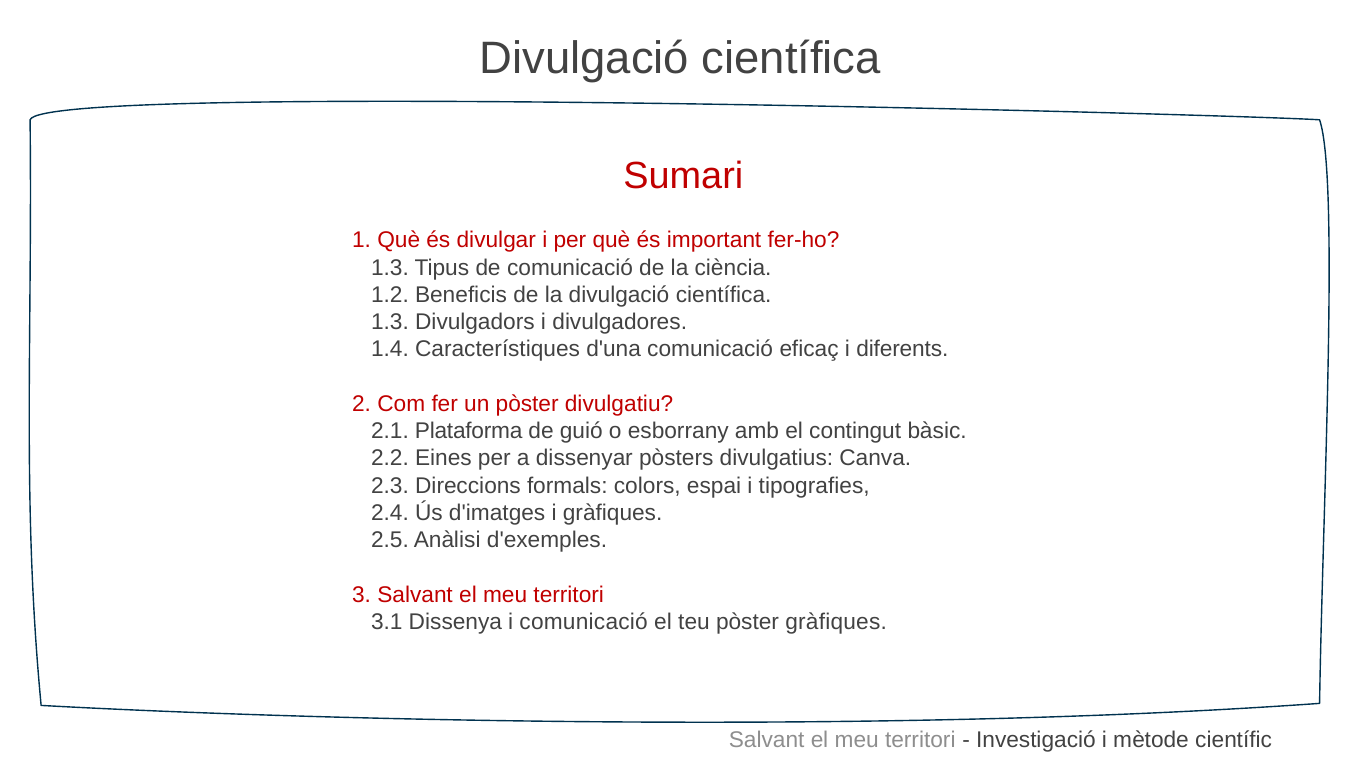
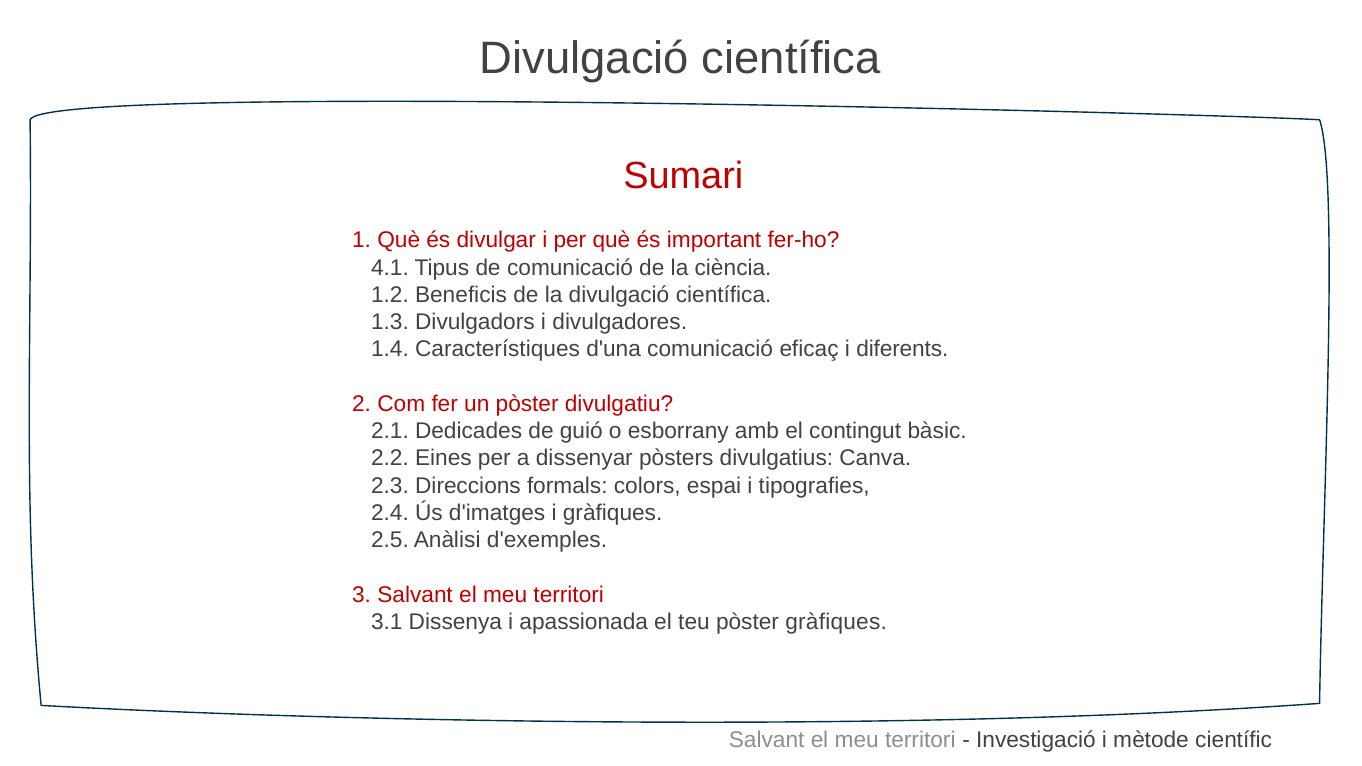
1.3: 1.3 -> 4.1 (390, 268)
Plataforma: Plataforma -> Dedicades (469, 431)
i comunicació: comunicació -> apassionada (584, 622)
